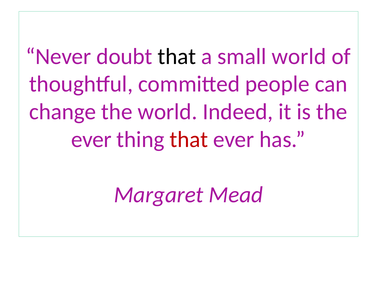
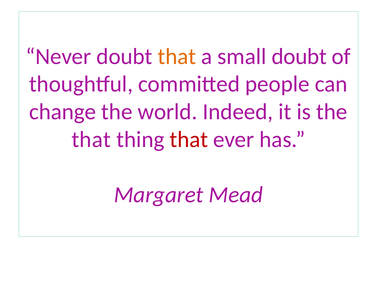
that colour: black -> orange (177, 56)
small world: world -> doubt (299, 56)
ever: ever -> that (91, 139)
